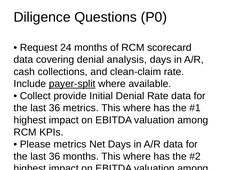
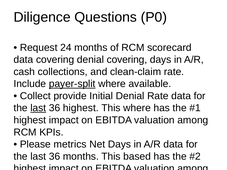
denial analysis: analysis -> covering (127, 60)
last underline: none -> present (38, 108)
36 metrics: metrics -> highest (81, 108)
months This where: where -> based (137, 157)
